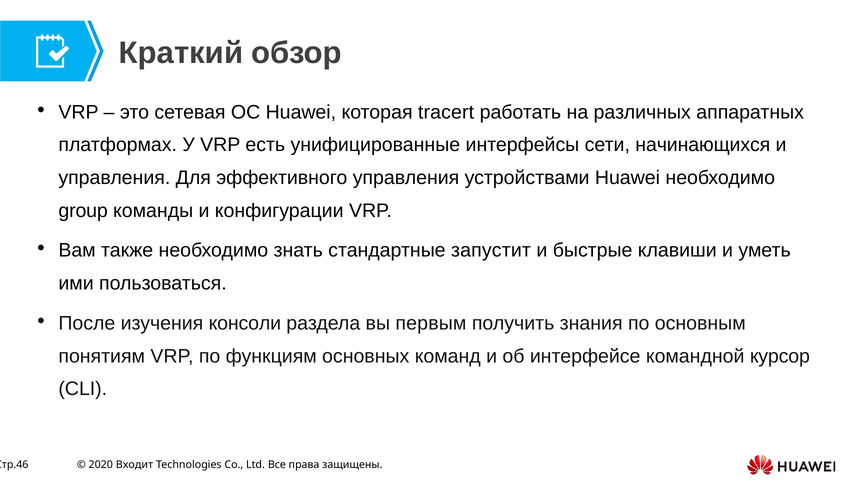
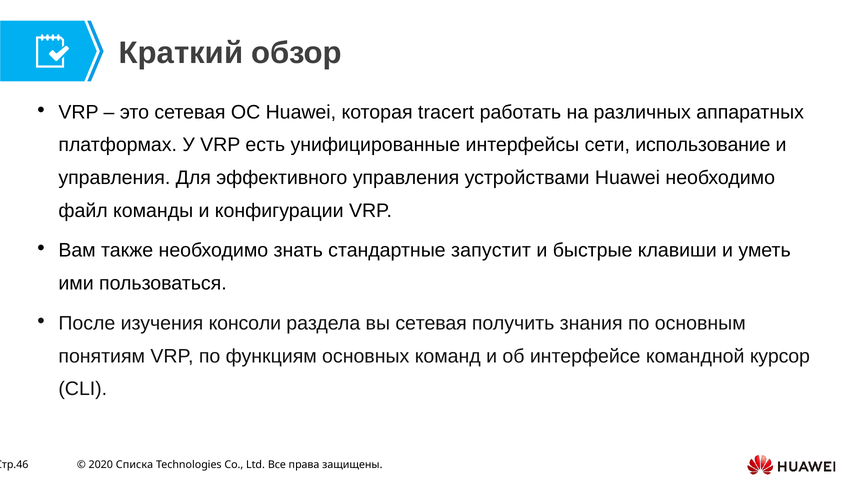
начинающихся: начинающихся -> использование (703, 145)
group: group -> файл (83, 211)
вы первым: первым -> сетевая (431, 323)
Входит: Входит -> Списка (135, 465)
